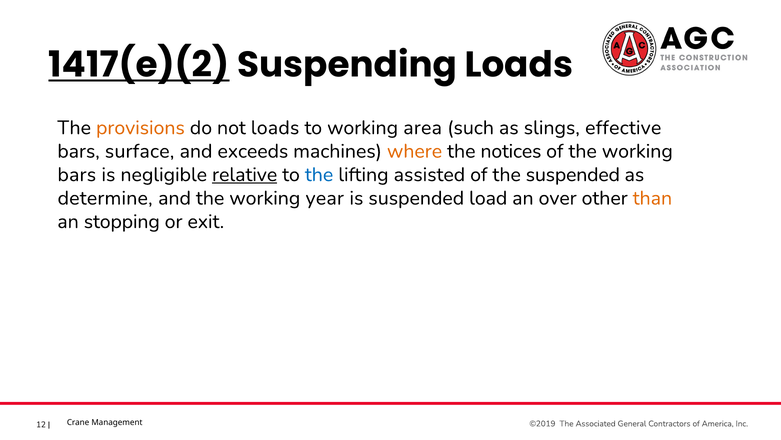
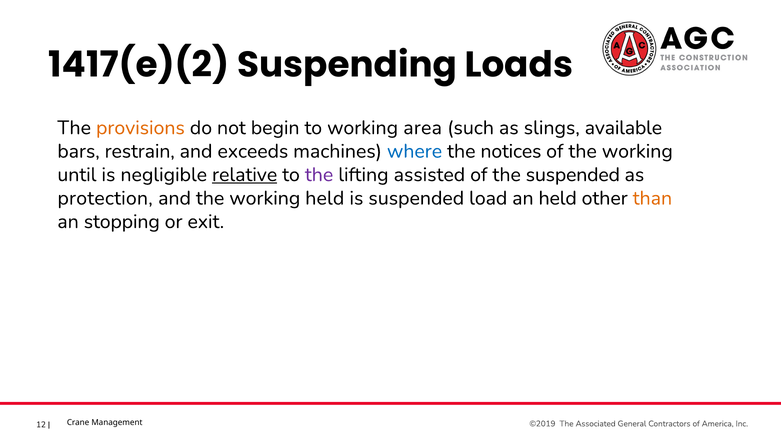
1417(e)(2 underline: present -> none (139, 65)
not loads: loads -> begin (275, 128)
effective: effective -> available (623, 128)
surface: surface -> restrain (140, 151)
where colour: orange -> blue (415, 151)
bars: bars -> until (77, 174)
the colour: blue -> purple (319, 174)
determine: determine -> protection (105, 198)
working year: year -> held (325, 198)
an over: over -> held (558, 198)
